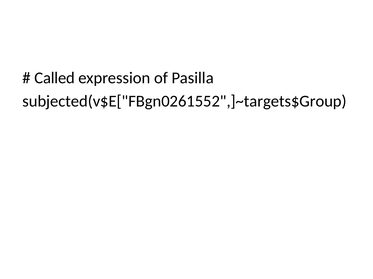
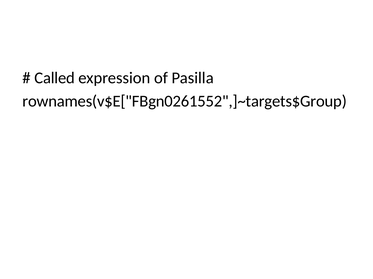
subjected(v$E["FBgn0261552",]~targets$Group: subjected(v$E["FBgn0261552",]~targets$Group -> rownames(v$E["FBgn0261552",]~targets$Group (185, 101)
